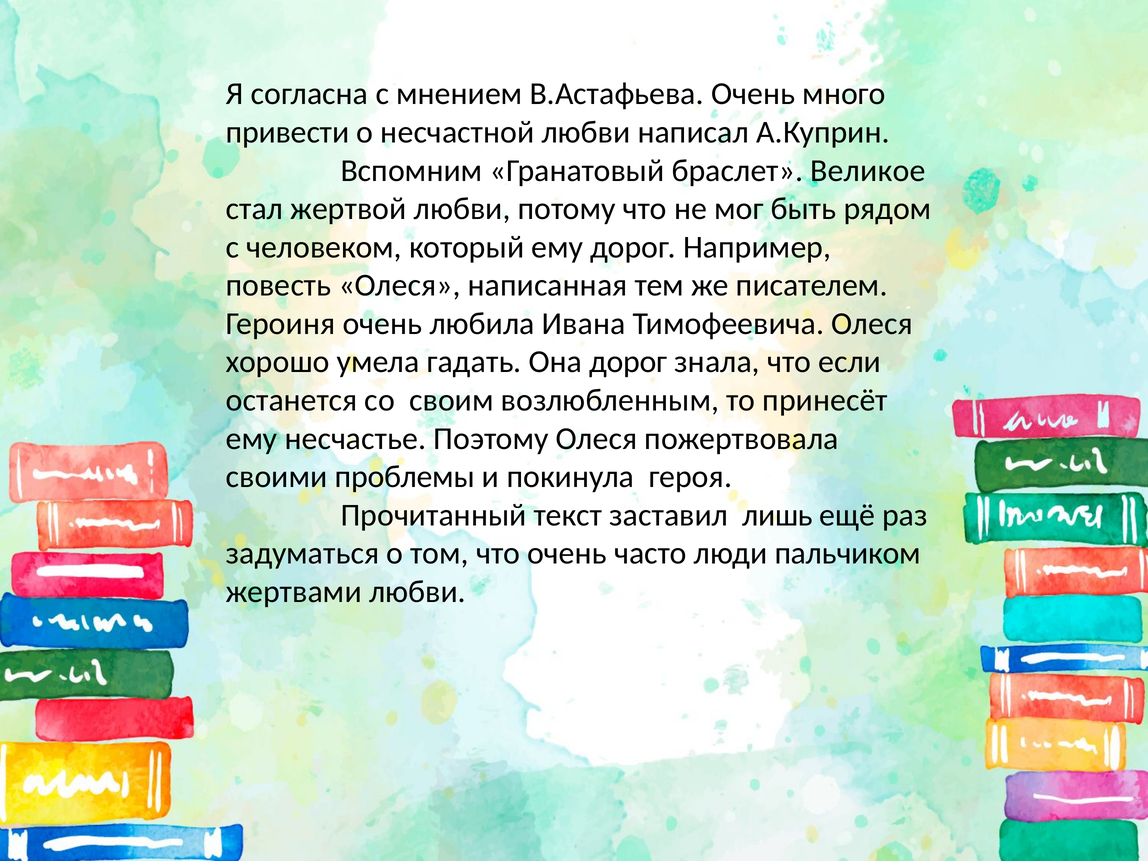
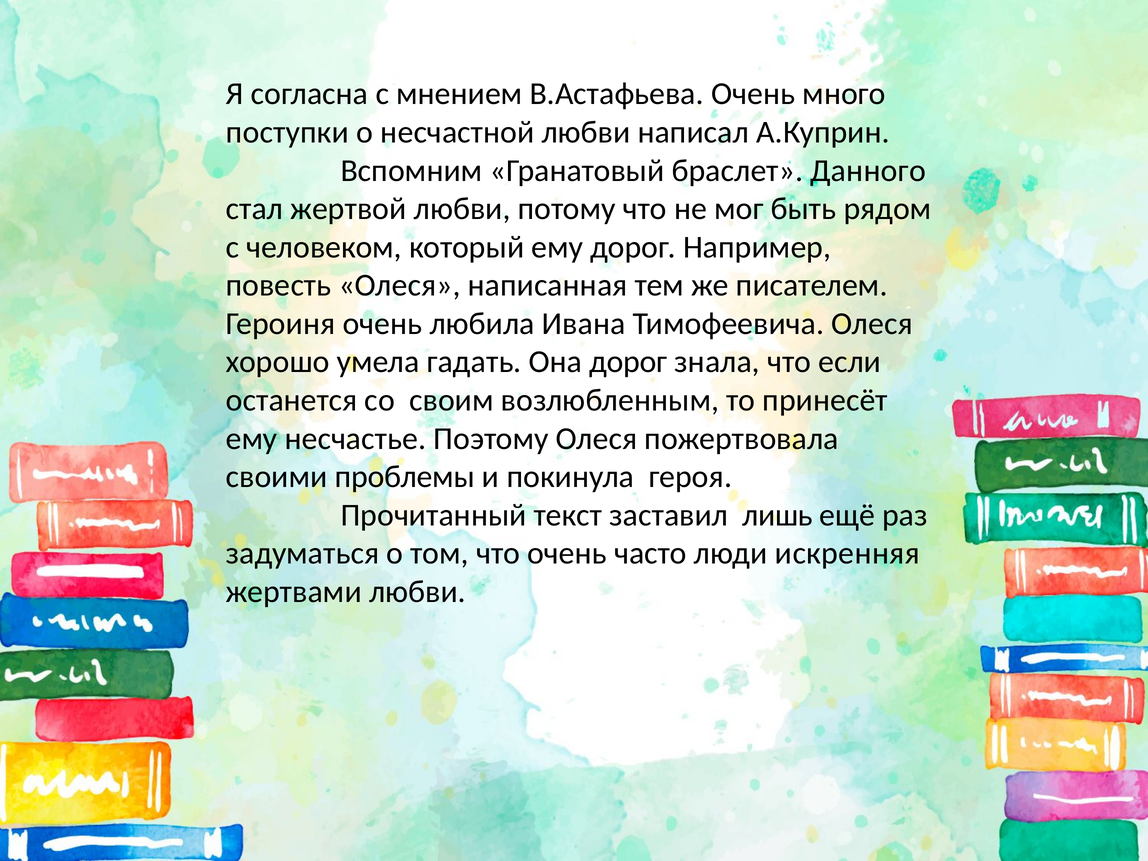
привести: привести -> поступки (287, 132)
Великое: Великое -> Данного (868, 171)
пальчиком: пальчиком -> искренняя (847, 553)
